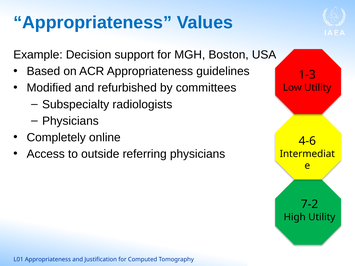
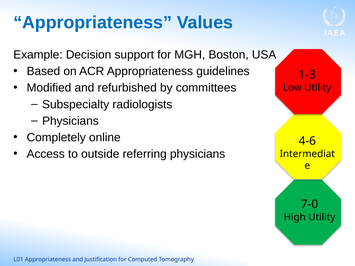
7-2: 7-2 -> 7-0 (310, 204)
